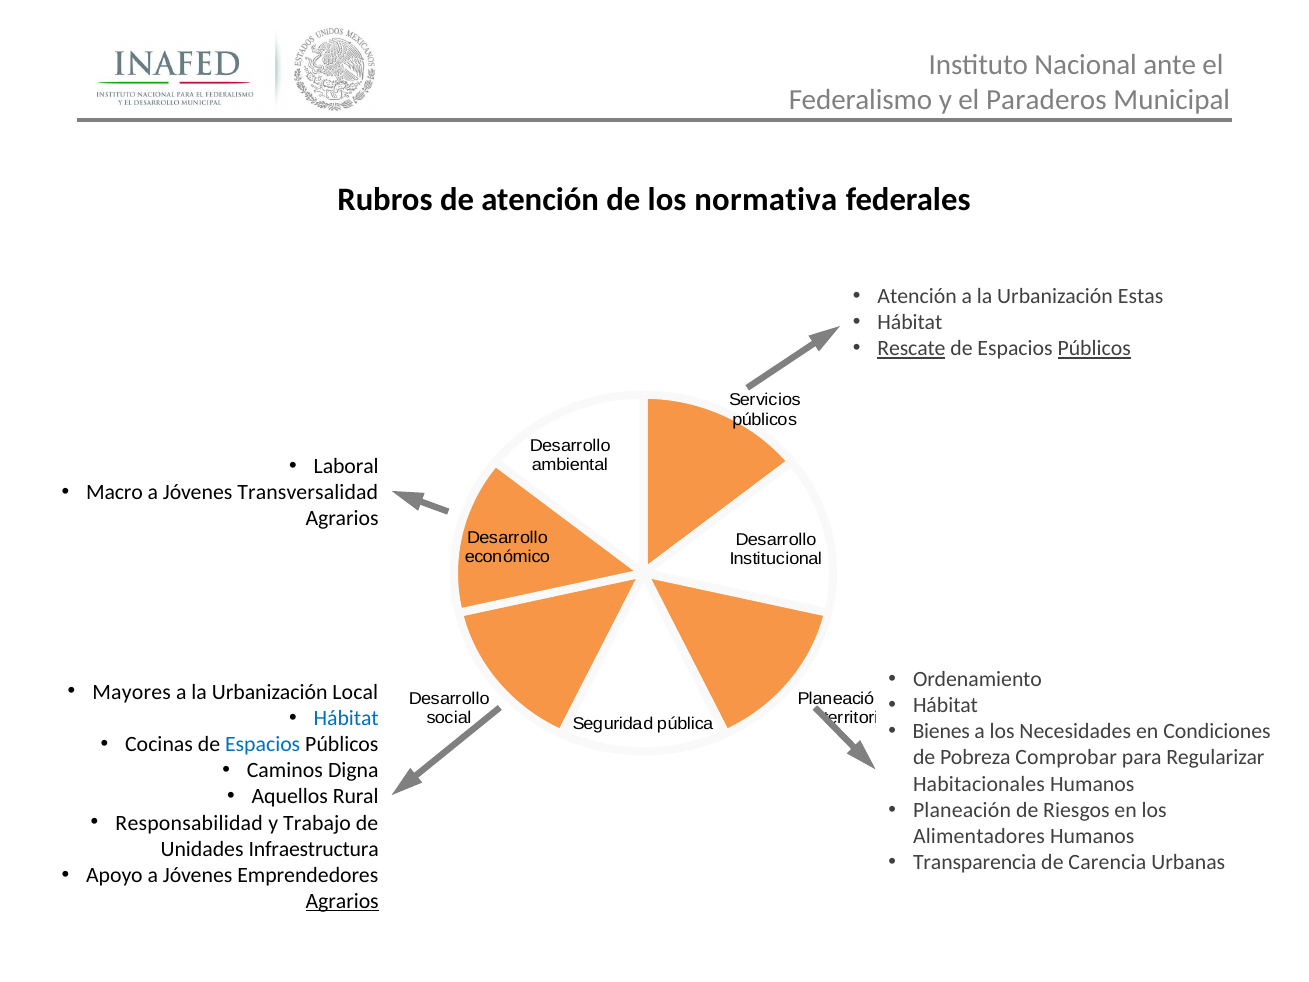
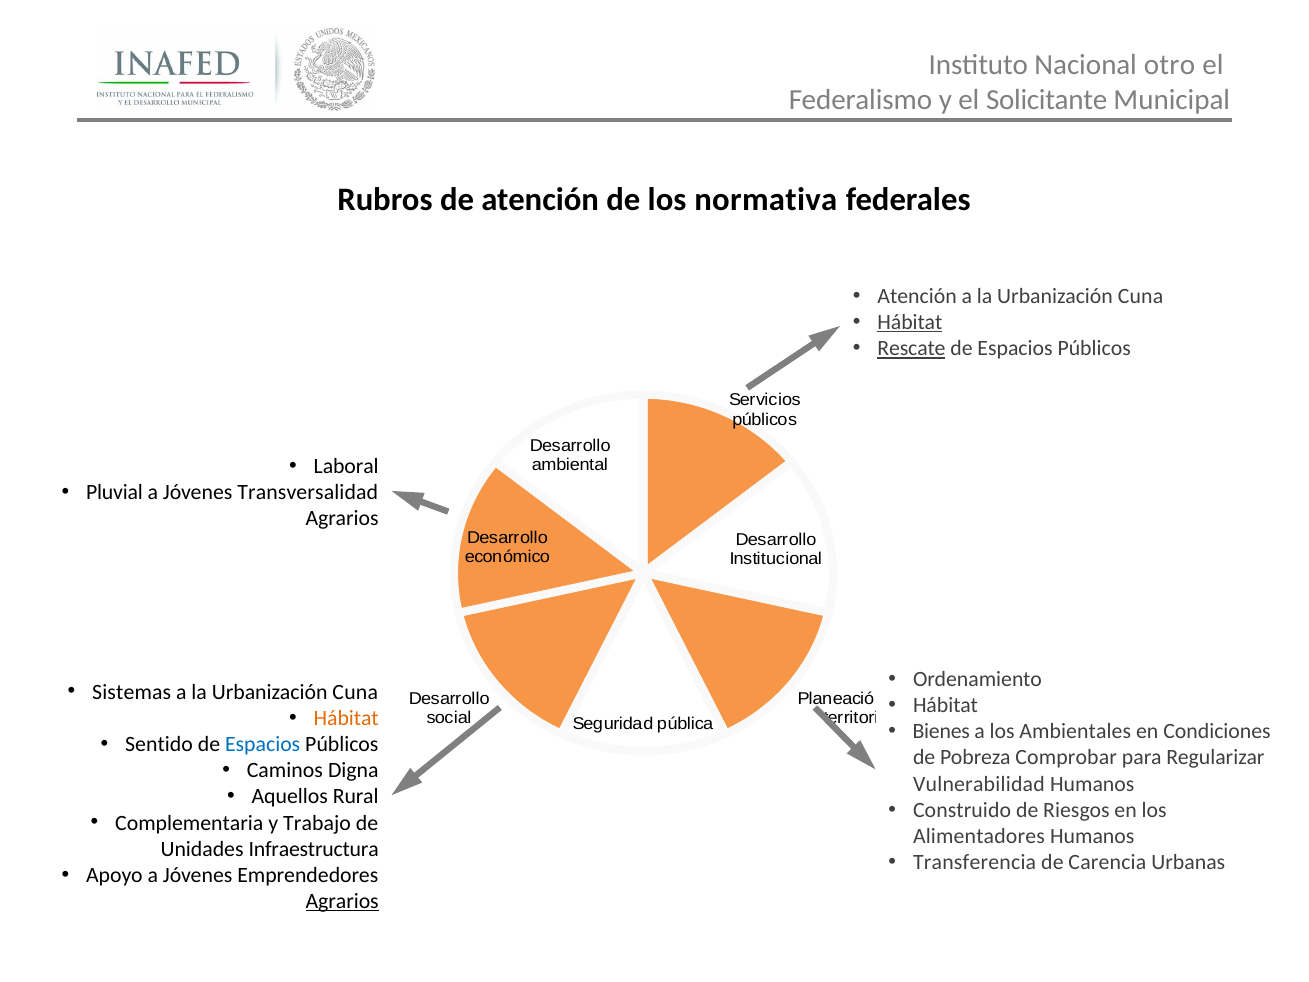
ante: ante -> otro (1170, 65)
Paraderos: Paraderos -> Solicitante (1047, 100)
Estas: Estas -> Cuna (1141, 296)
Hábitat underline: none -> present (910, 322)
Públicos underline: present -> none (1094, 348)
Macro: Macro -> Pluvial (115, 492)
Mayores: Mayores -> Sistemas (132, 692)
Local: Local -> Cuna (355, 692)
Hábitat colour: blue -> orange (346, 718)
Necesidades: Necesidades -> Ambientales (1075, 731)
Cocinas: Cocinas -> Sentido (159, 744)
Habitacionales: Habitacionales -> Vulnerabilidad (979, 784)
Planeación: Planeación -> Construido (962, 810)
Responsabilidad: Responsabilidad -> Complementaria (189, 823)
Transparencia: Transparencia -> Transferencia (975, 862)
